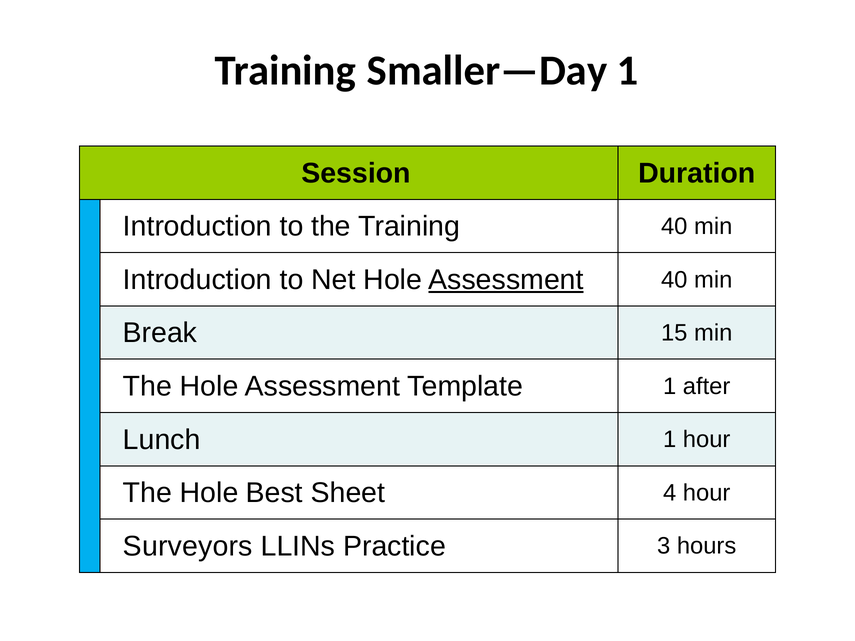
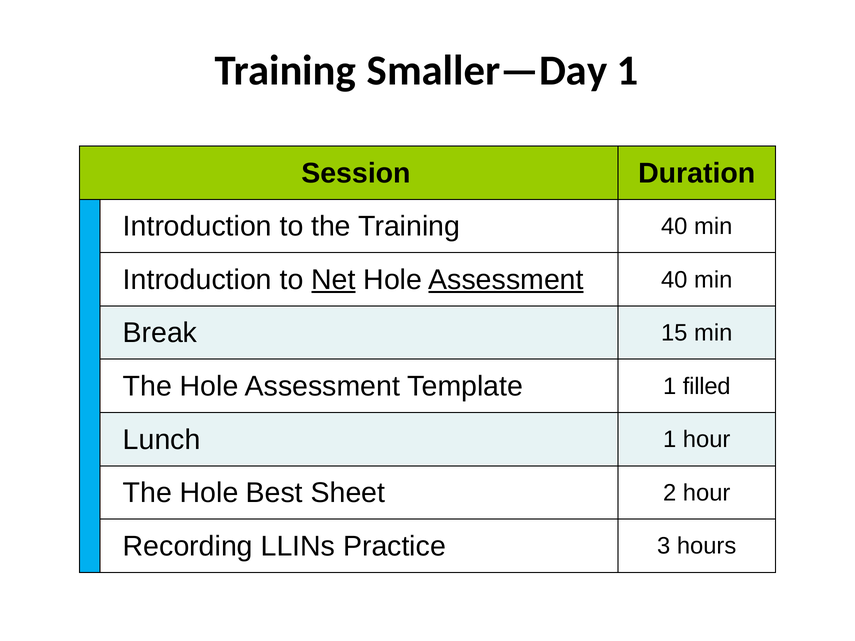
Net underline: none -> present (333, 280)
after: after -> filled (707, 386)
4: 4 -> 2 (670, 493)
Surveyors: Surveyors -> Recording (188, 546)
